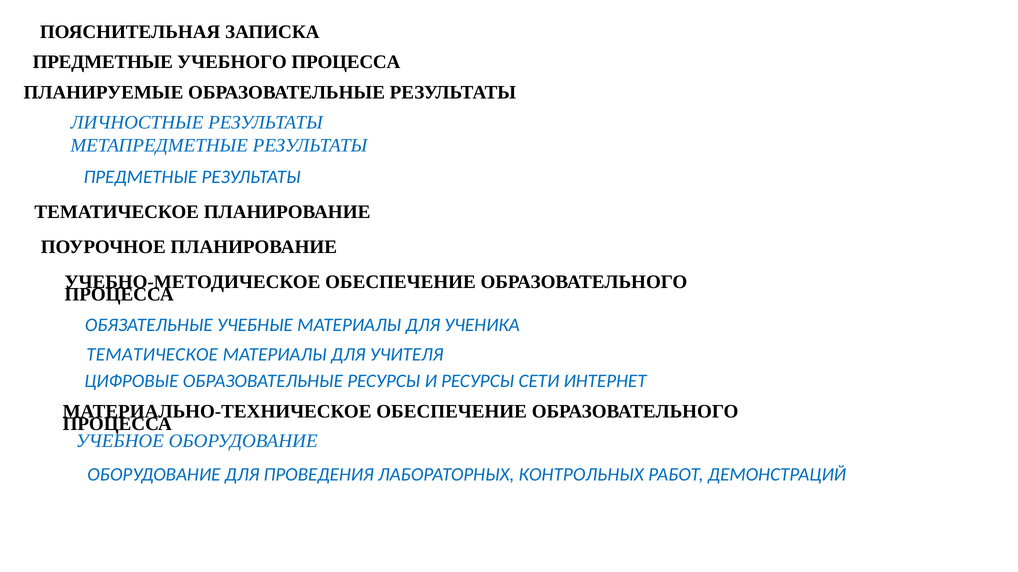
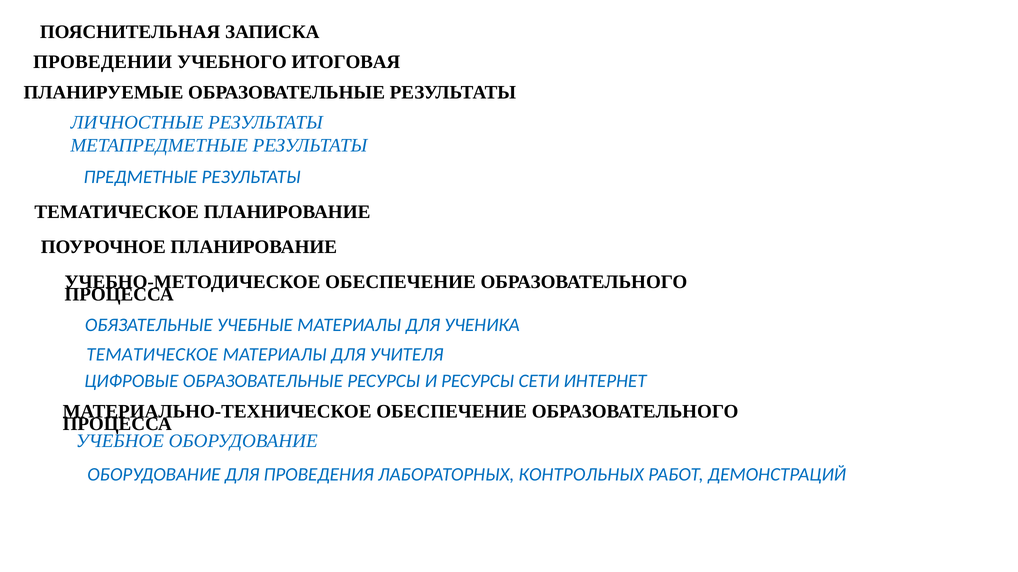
ПРЕДМЕТНЫЕ: ПРЕДМЕТНЫЕ -> ПРОВЕДЕНИИ (103, 62)
УЧЕБНОГО ПРОЦЕССА: ПРОЦЕССА -> ИТОГОВАЯ (346, 62)
